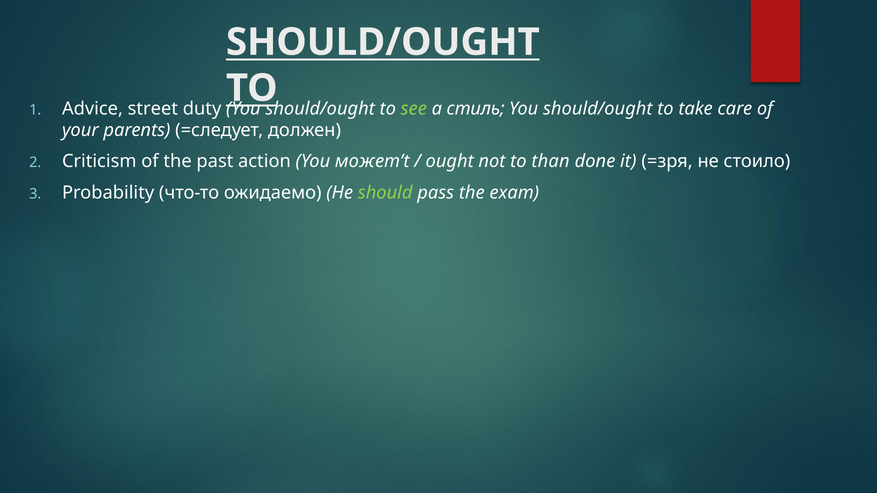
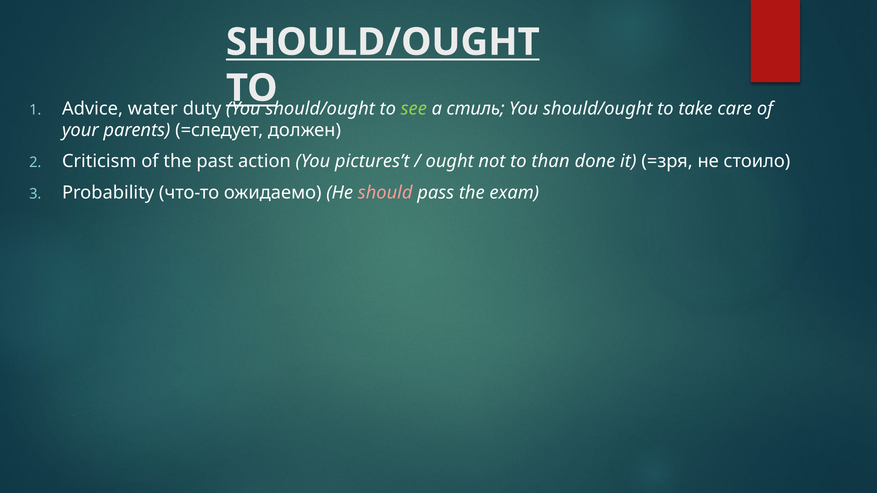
street: street -> water (153, 109)
может’t: может’t -> pictures’t (372, 162)
should colour: light green -> pink (385, 193)
